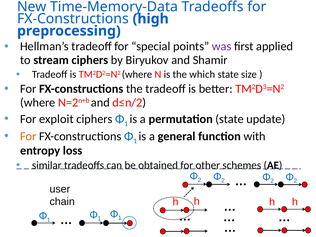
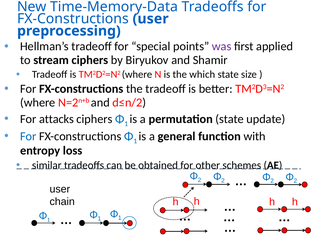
FX-Constructions high: high -> user (151, 19)
exploit: exploit -> attacks (56, 119)
For colour: orange -> blue (28, 136)
